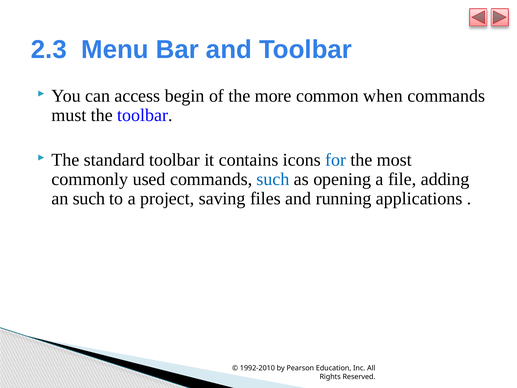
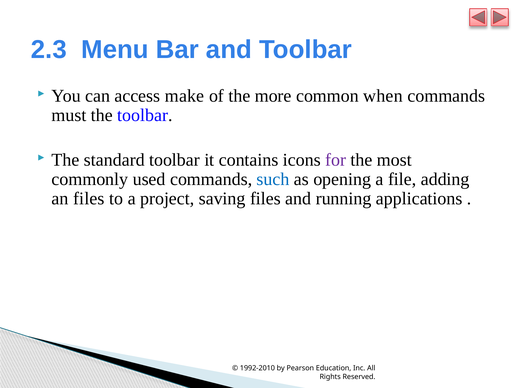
begin: begin -> make (185, 96)
for colour: blue -> purple (336, 160)
an such: such -> files (89, 198)
